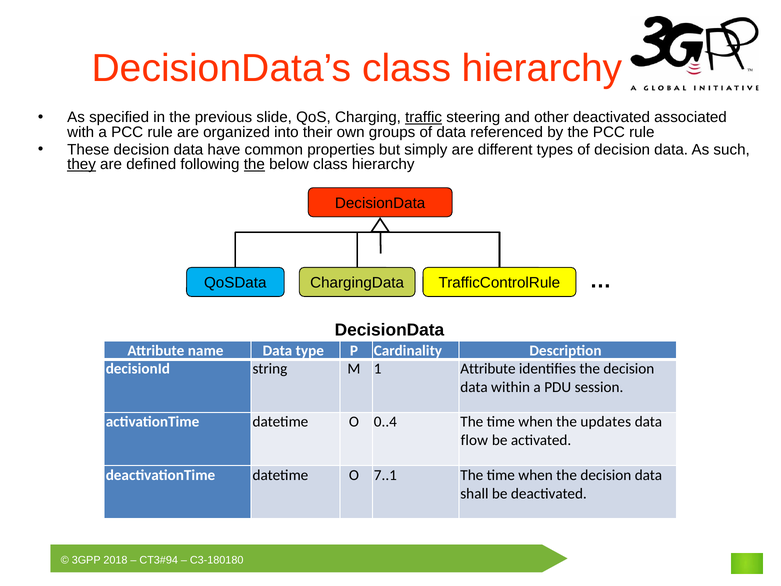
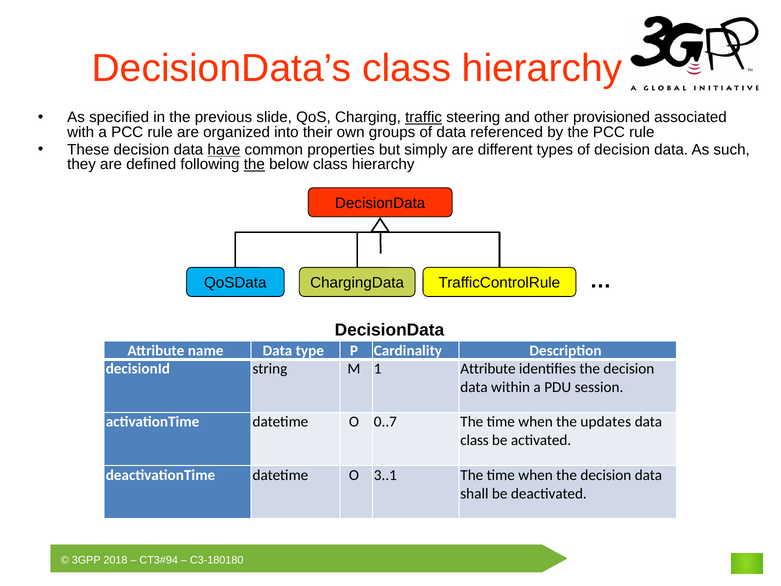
other deactivated: deactivated -> provisioned (612, 117)
have underline: none -> present (224, 150)
they underline: present -> none (82, 164)
0..4: 0..4 -> 0..7 (385, 422)
flow: flow -> class (475, 440)
7..1: 7..1 -> 3..1 (385, 475)
